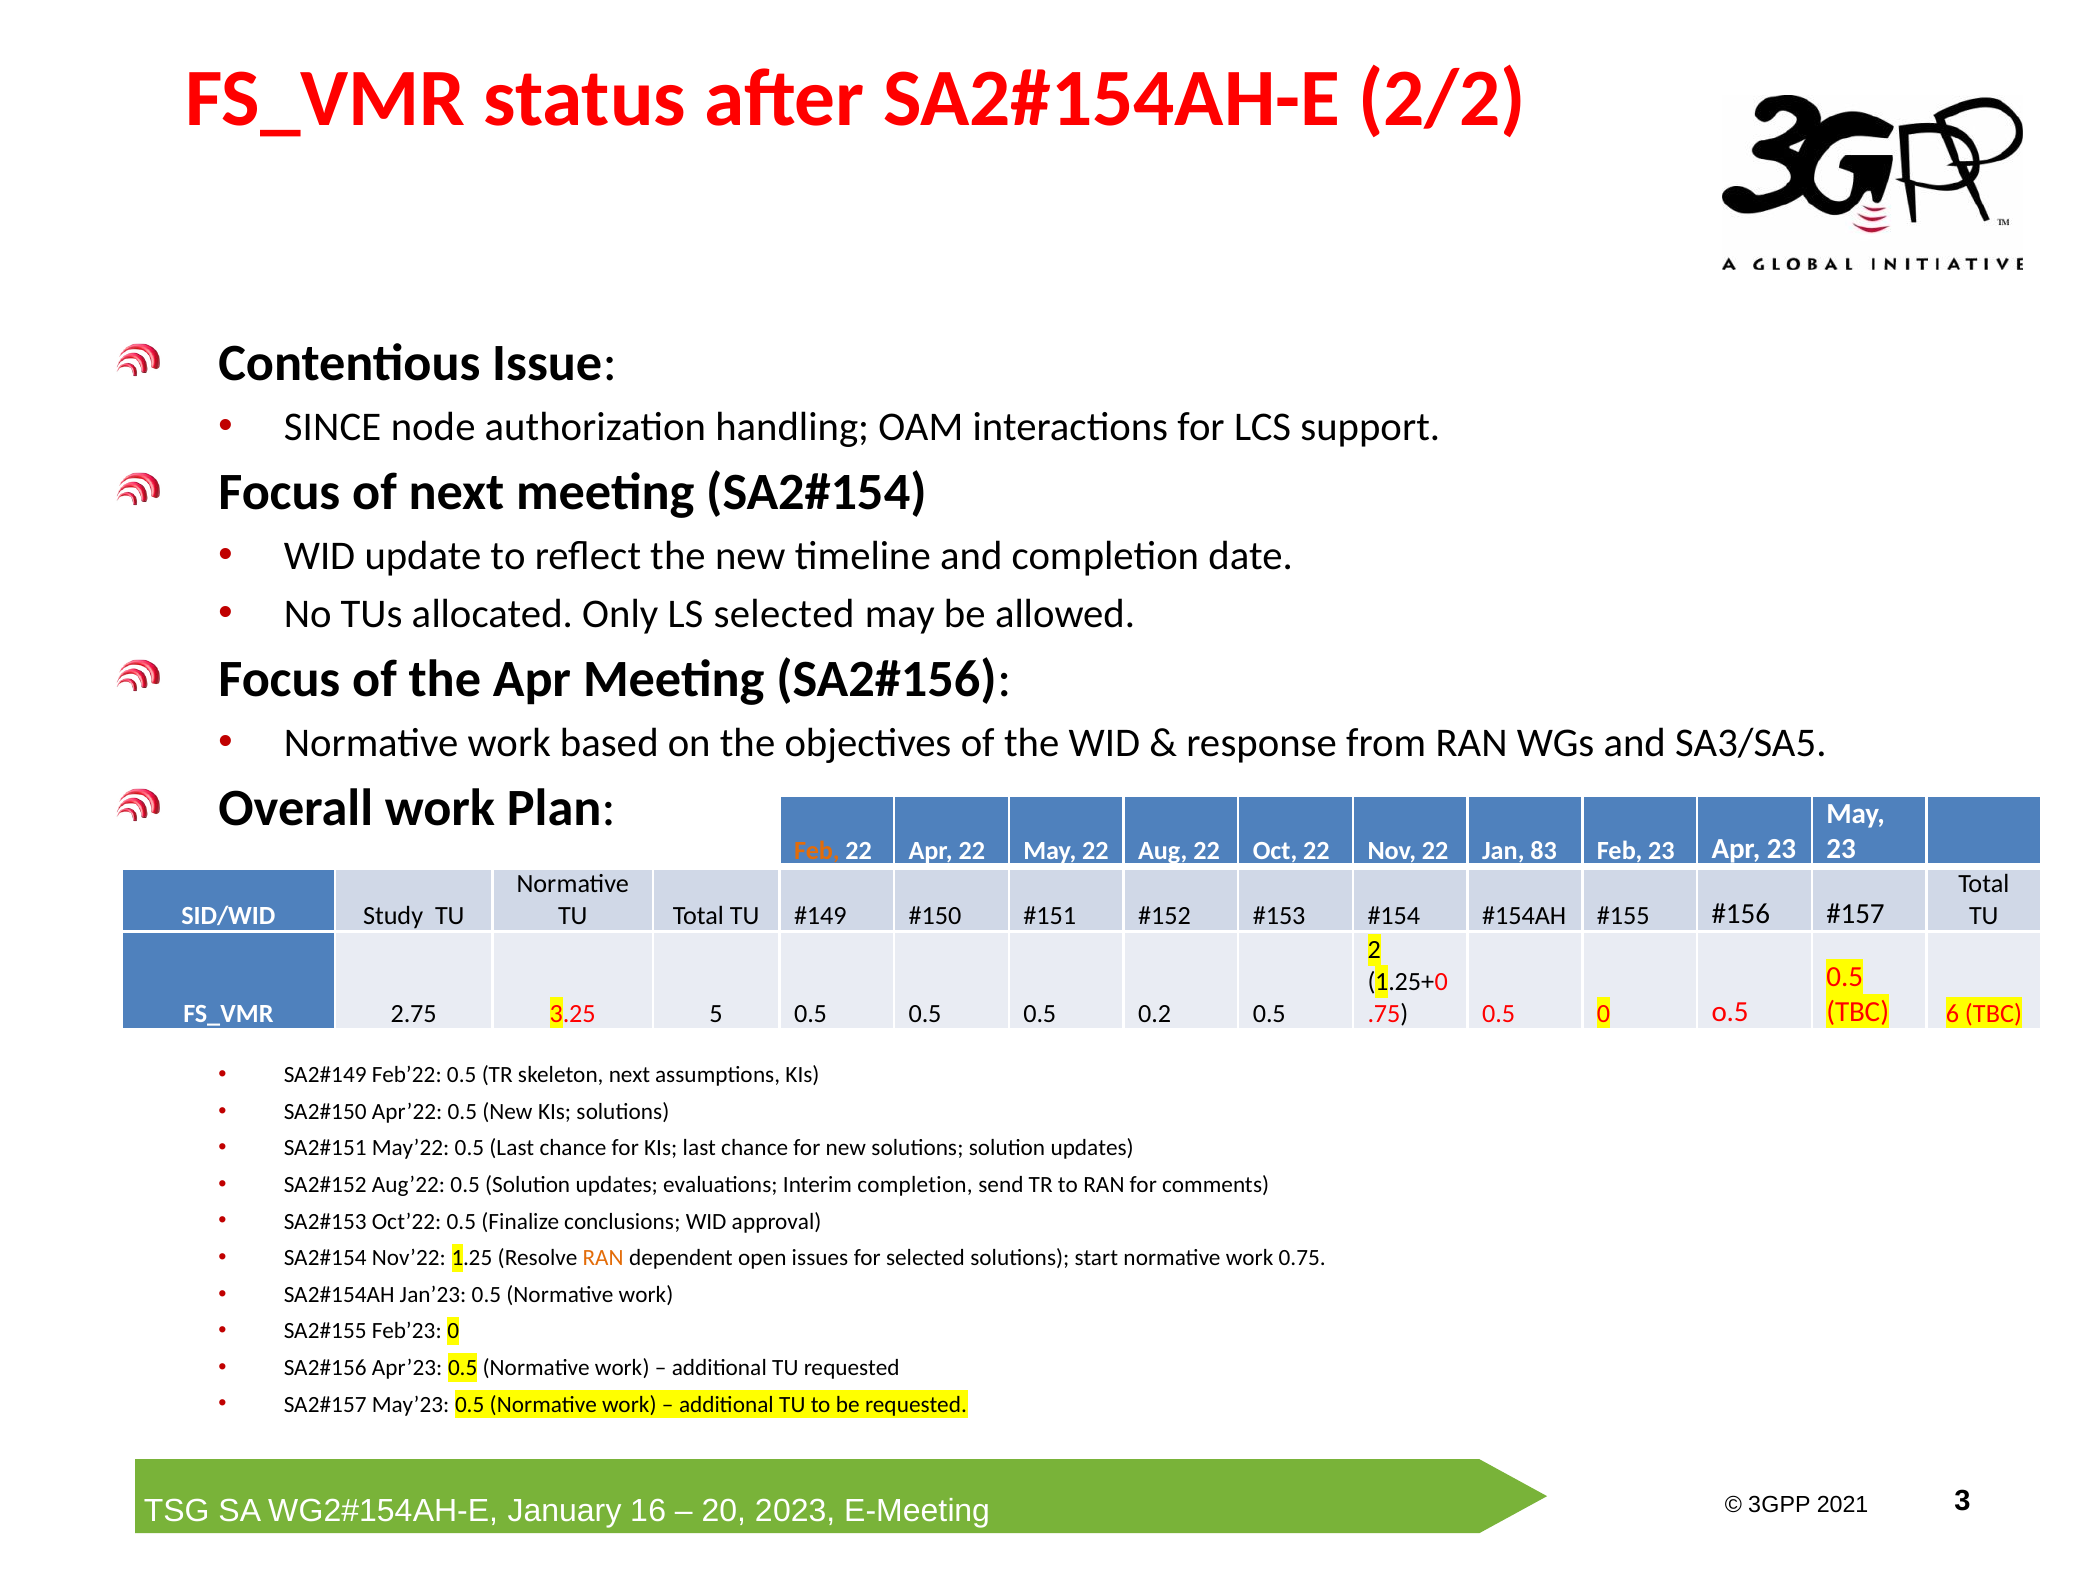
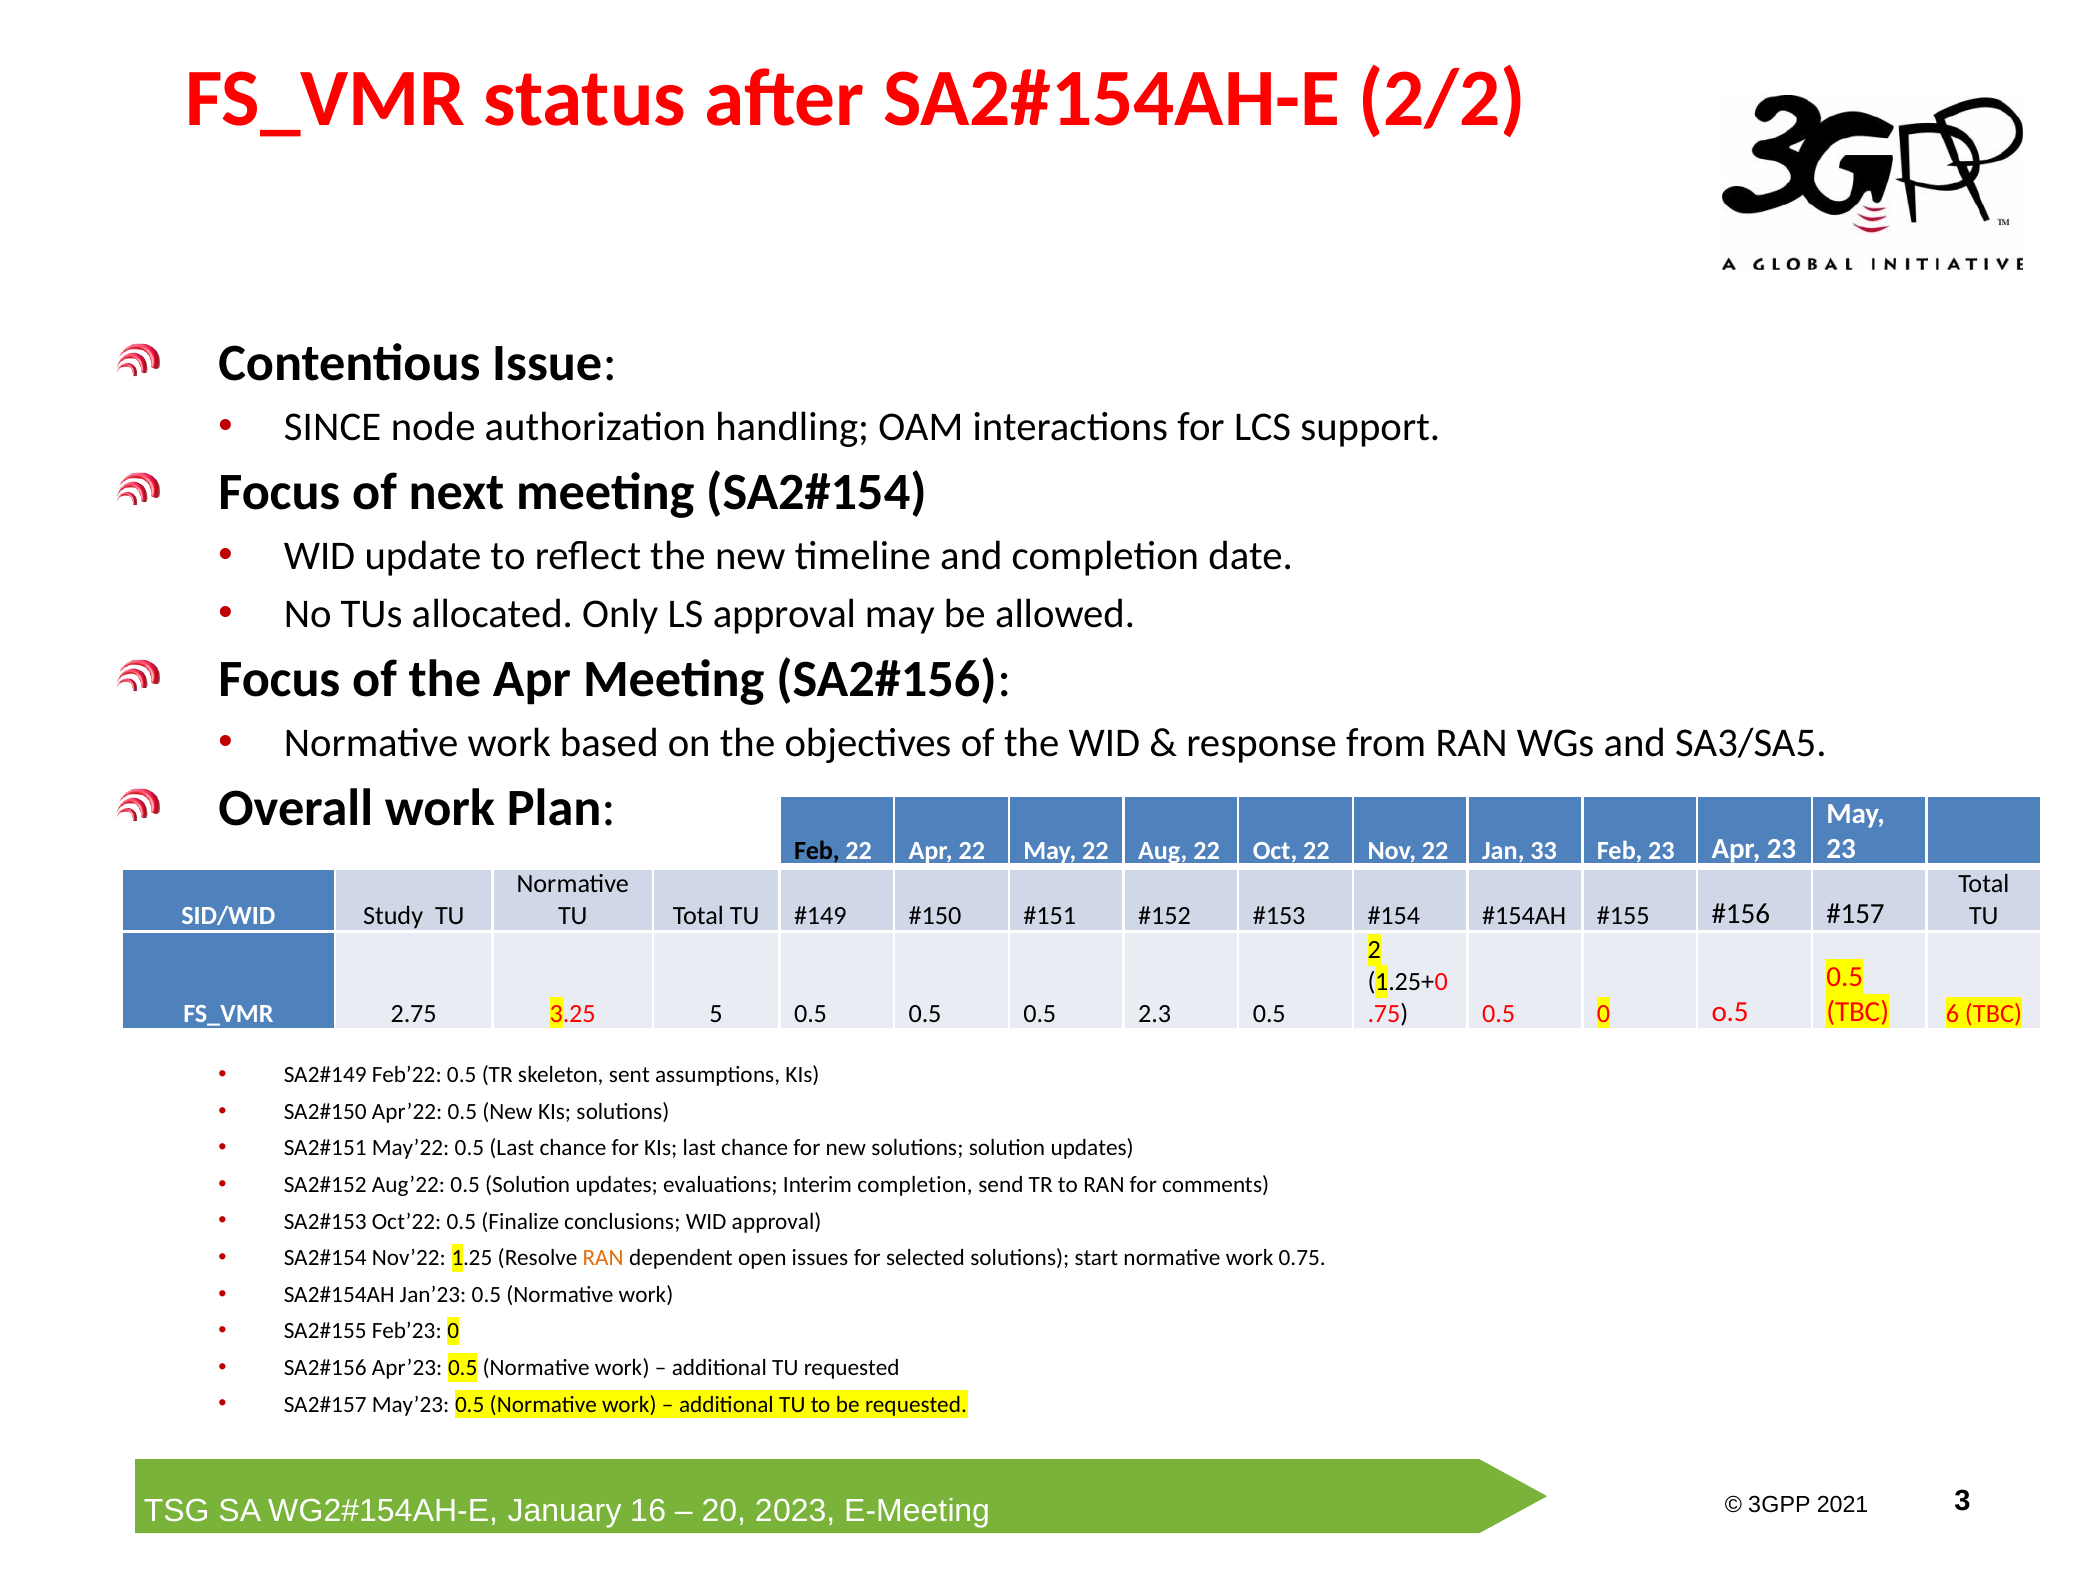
LS selected: selected -> approval (784, 614)
Feb colour: orange -> black (817, 851)
83: 83 -> 33 (1544, 851)
0.2: 0.2 -> 2.3 (1155, 1013)
skeleton next: next -> sent (629, 1075)
